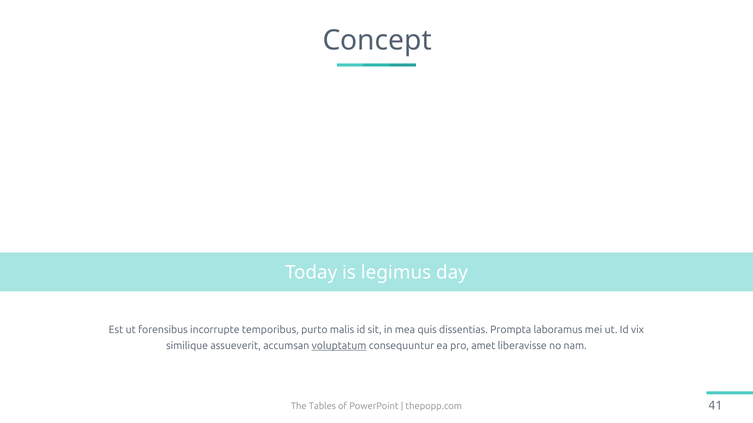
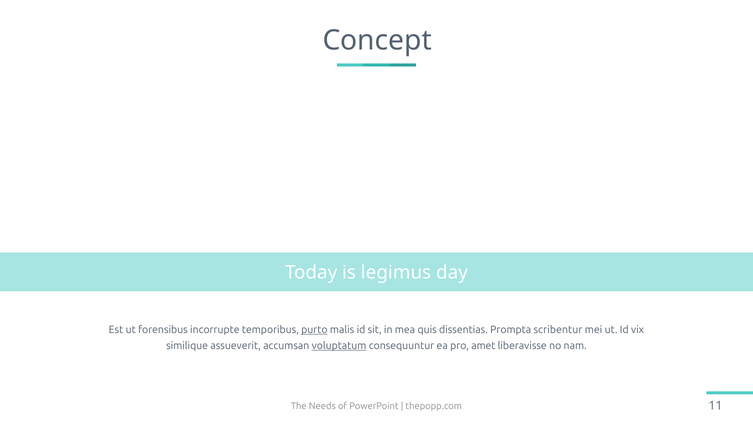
purto underline: none -> present (314, 330)
laboramus: laboramus -> scribentur (558, 330)
Tables: Tables -> Needs (322, 406)
41: 41 -> 11 (715, 406)
